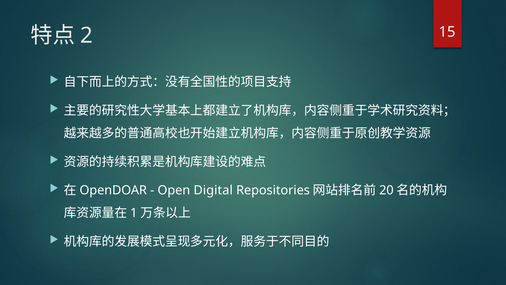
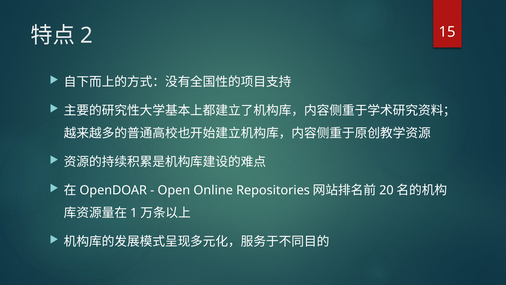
Digital: Digital -> Online (213, 190)
